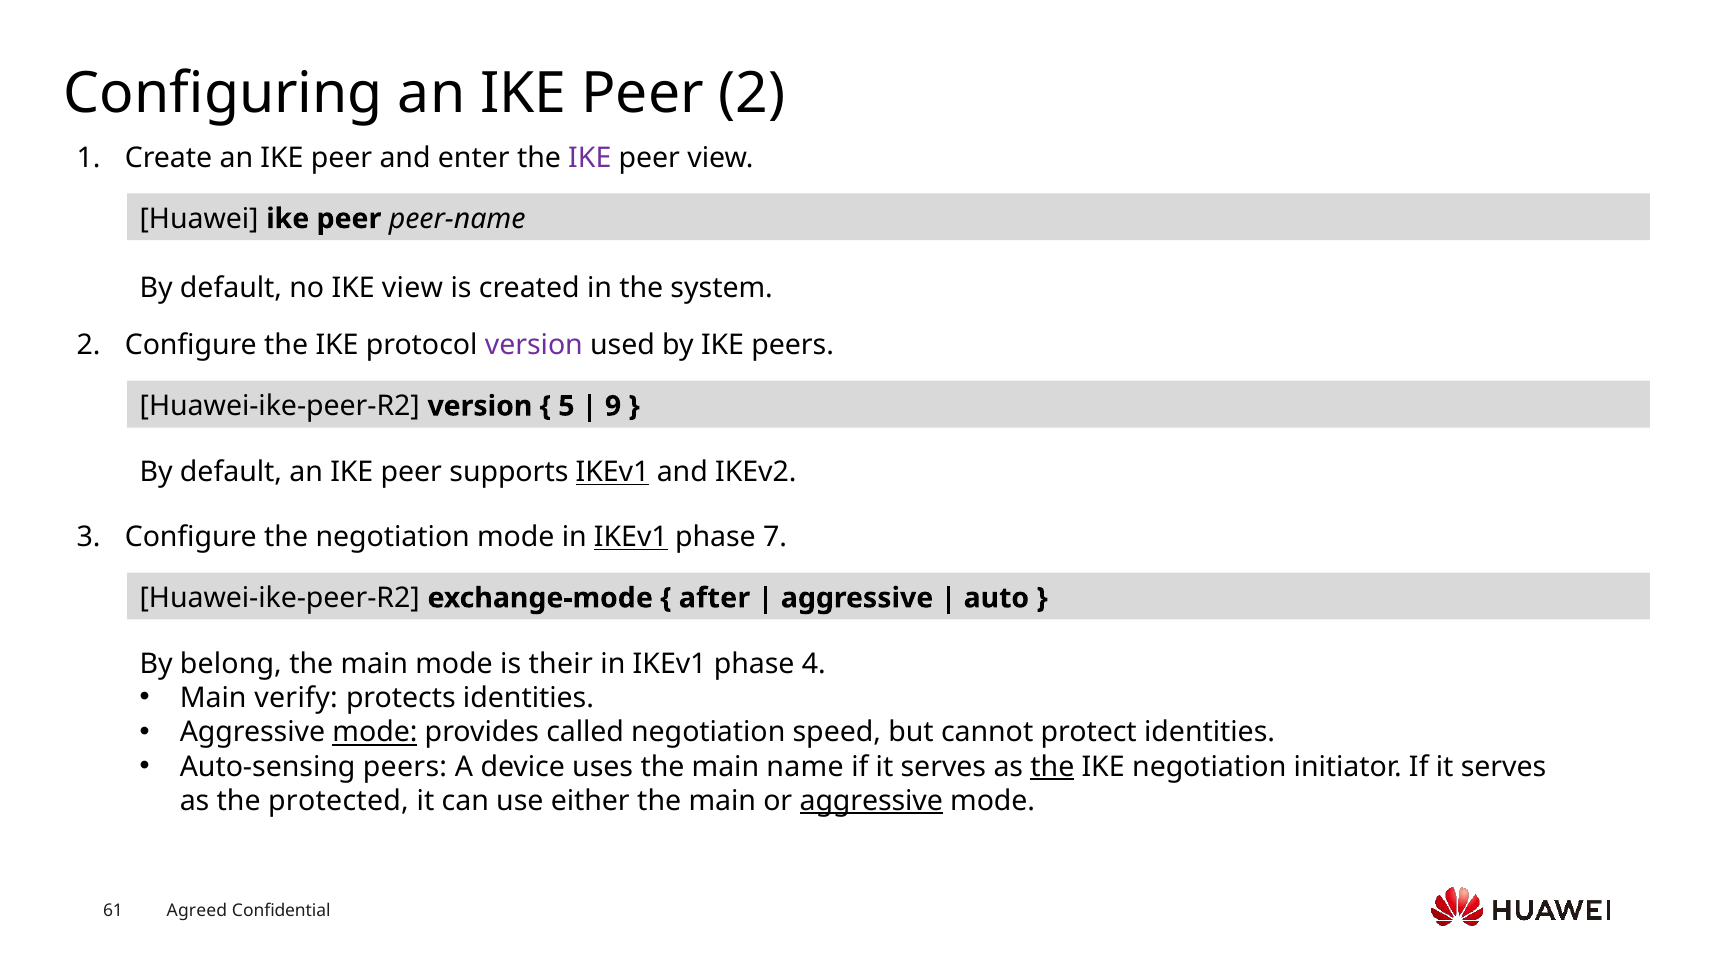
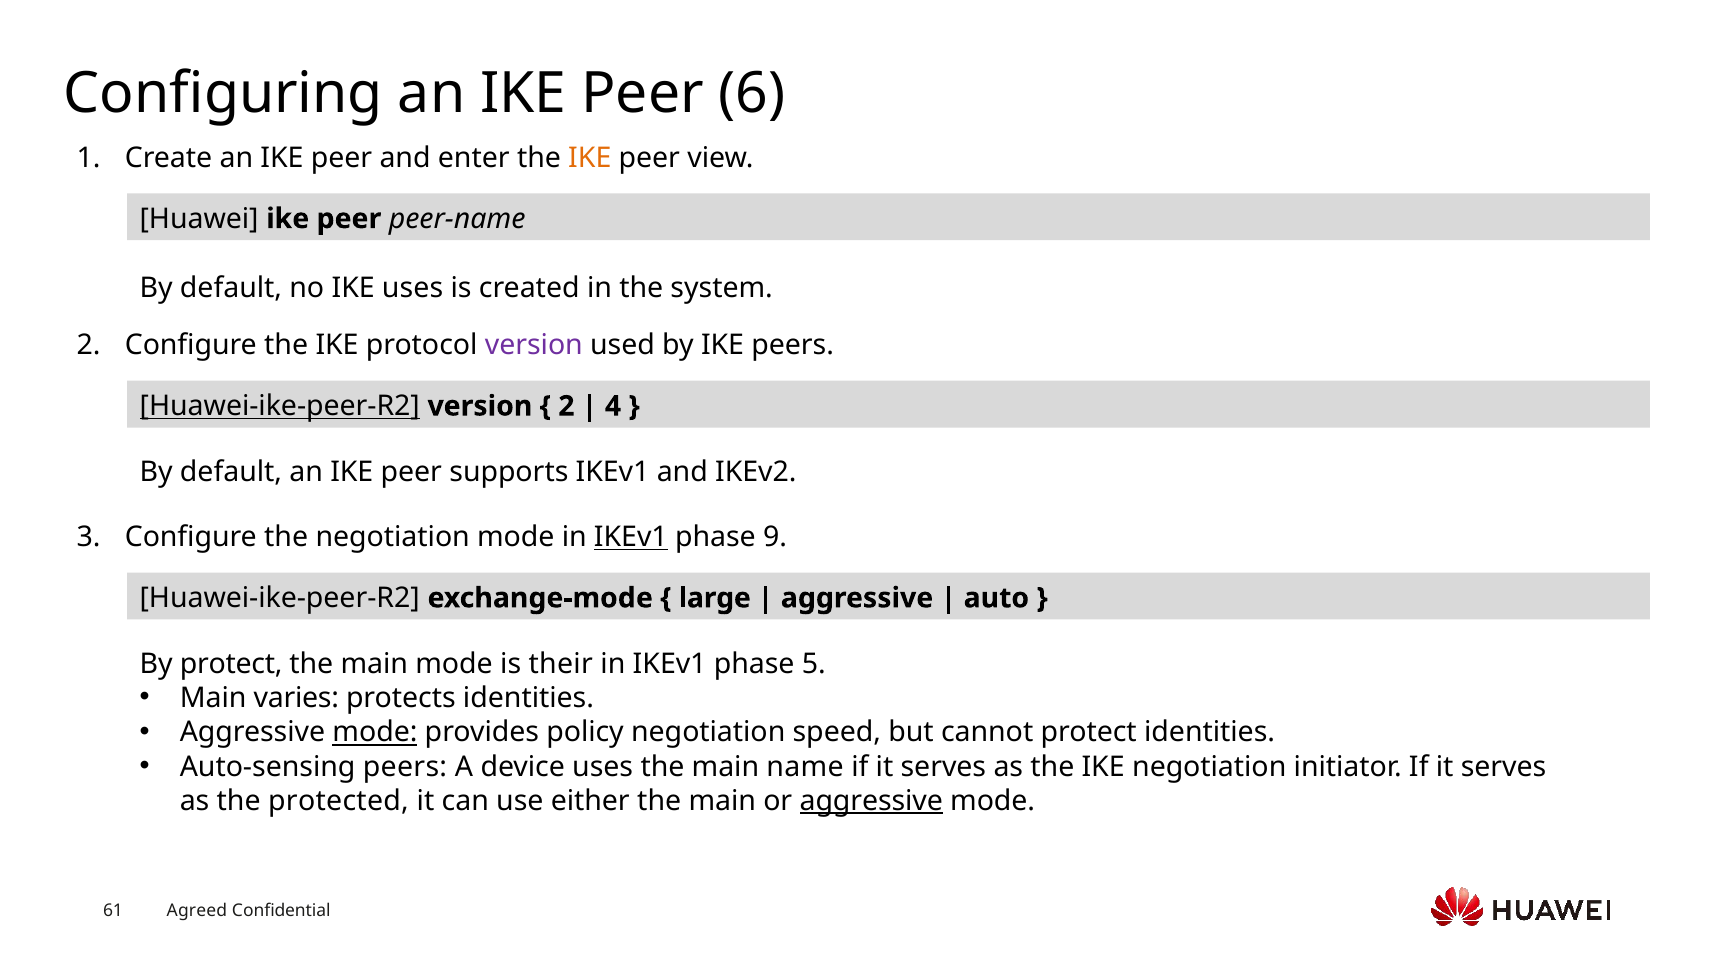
Peer 2: 2 -> 6 (752, 93)
IKE colour: purple -> orange (590, 158)
IKE view: view -> uses (413, 288)
Huawei-ike-peer-R2 underline: none -> present (280, 406)
5: 5 -> 2 (566, 406)
9: 9 -> 4 (613, 406)
IKEv1 underline: present -> none (613, 472)
7: 7 -> 9 (775, 537)
after: after -> large (715, 598)
By belong: belong -> protect (231, 664)
4: 4 -> 5 (814, 664)
verify: verify -> varies (296, 698)
called: called -> policy (585, 732)
the underline: present -> none (1052, 767)
